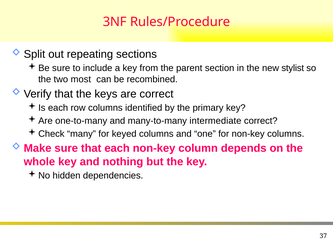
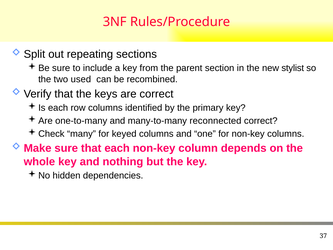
most: most -> used (81, 79)
intermediate: intermediate -> reconnected (215, 121)
